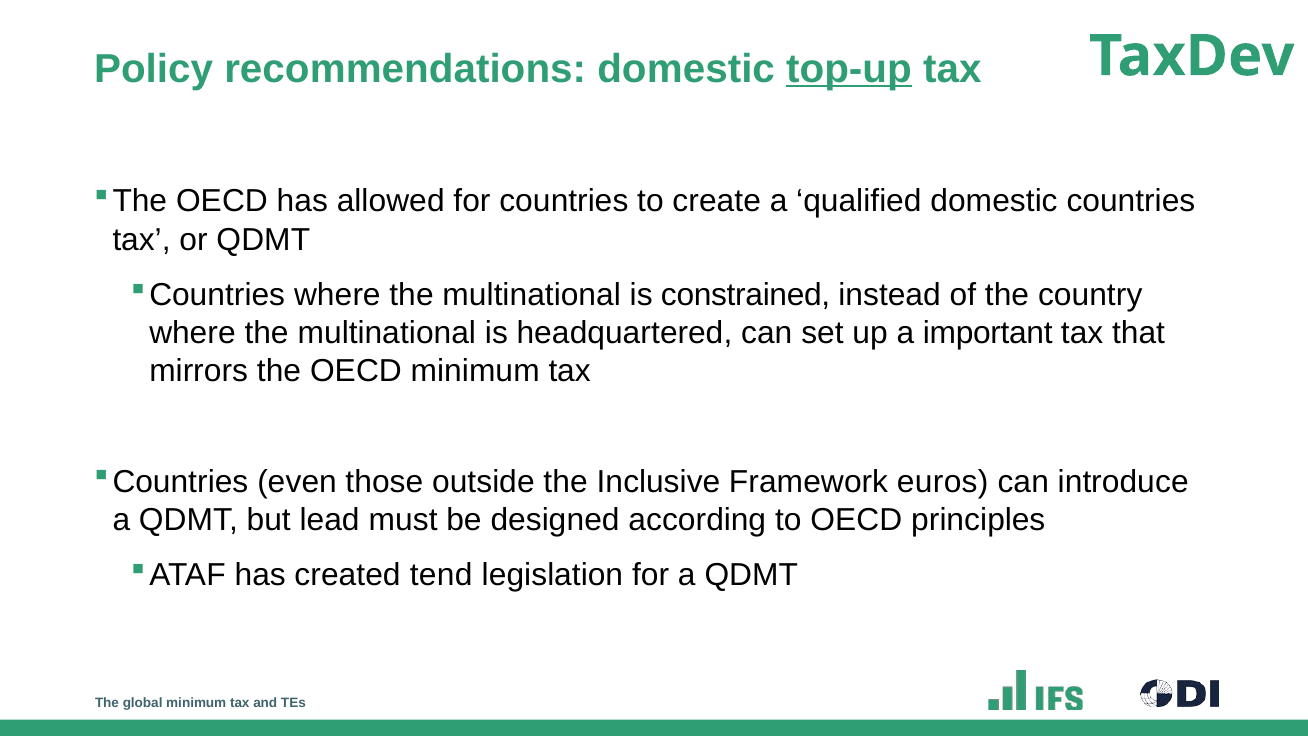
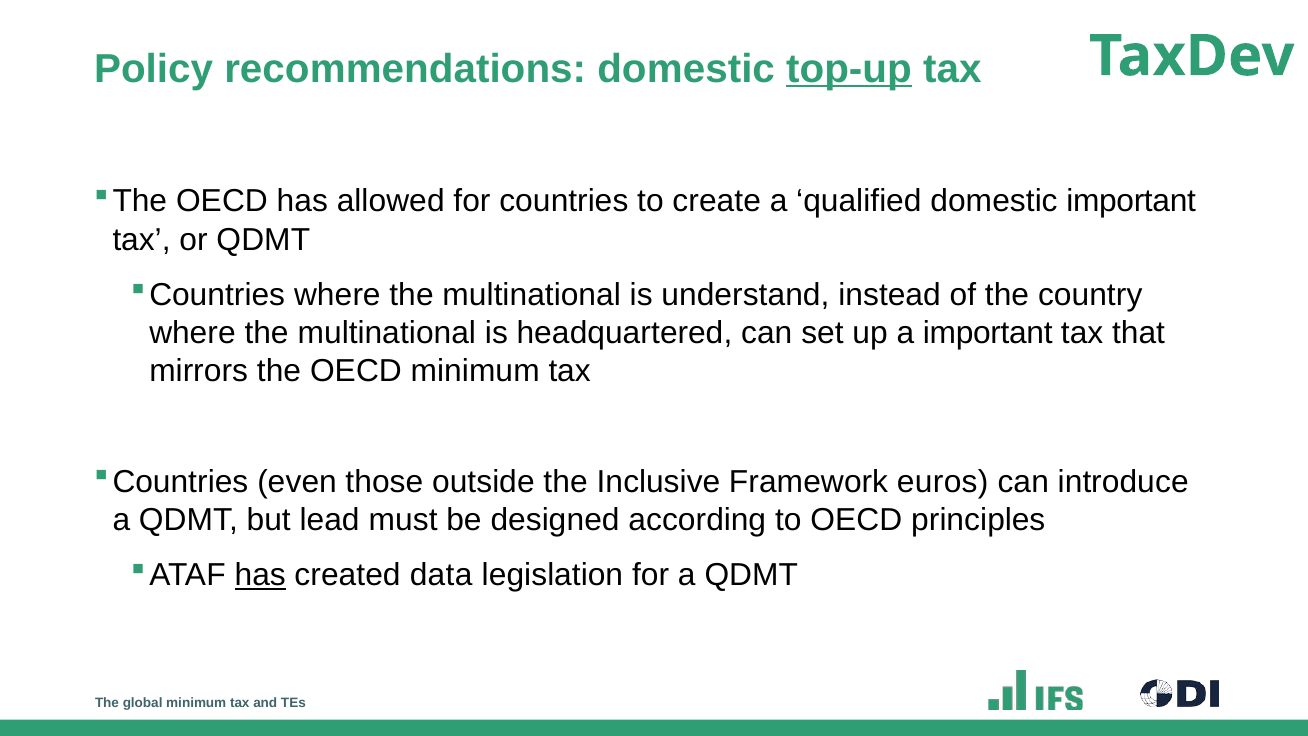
domestic countries: countries -> important (1131, 201)
constrained: constrained -> understand (745, 295)
has underline: none -> present (260, 575)
tend: tend -> data (441, 575)
